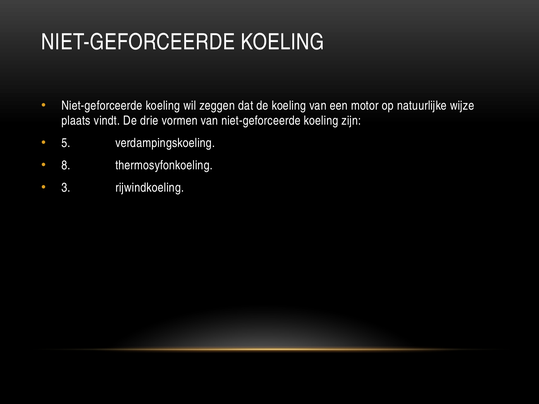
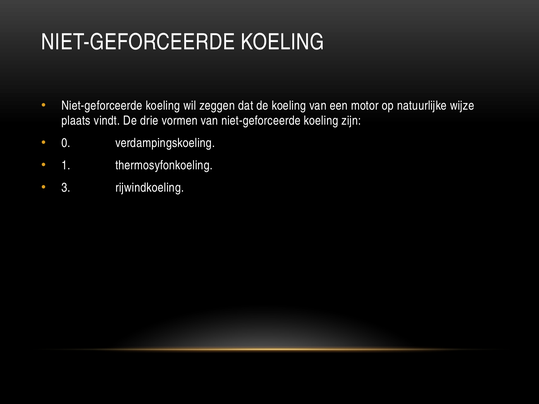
5: 5 -> 0 (66, 143)
8: 8 -> 1 (66, 165)
